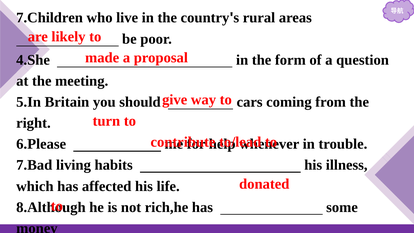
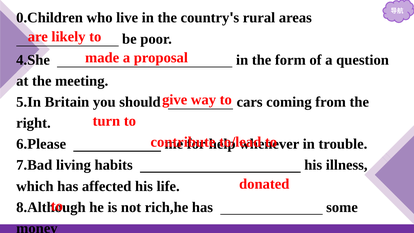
7.Children: 7.Children -> 0.Children (50, 18)
